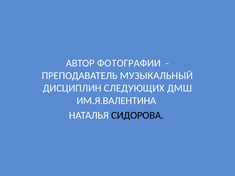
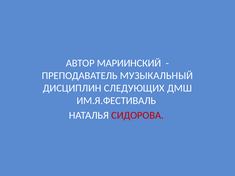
ФОТОГРАФИИ: ФОТОГРАФИИ -> МАРИИНСКИЙ (129, 63)
ИМ.Я.ВАЛЕНТИНА: ИМ.Я.ВАЛЕНТИНА -> ИМ.Я.ФЕСТИВАЛЬ (116, 101)
СИДОРОВА colour: black -> red (137, 115)
